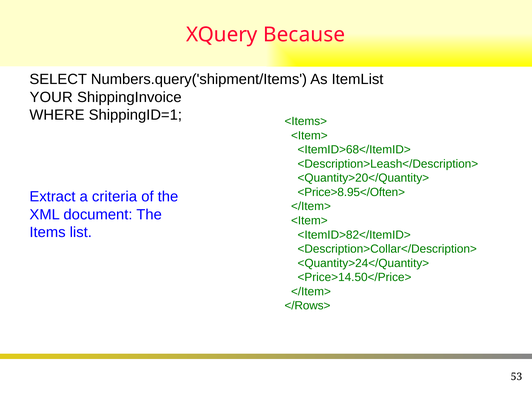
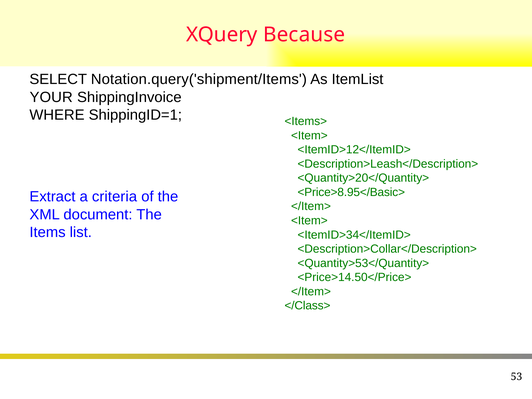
Numbers.query('shipment/Items: Numbers.query('shipment/Items -> Notation.query('shipment/Items (199, 79)
<ItemID>68</ItemID>: <ItemID>68</ItemID> -> <ItemID>12</ItemID> (354, 150)
<Price>8.95</Often>: <Price>8.95</Often> -> <Price>8.95</Basic> (351, 192)
<ItemID>82</ItemID>: <ItemID>82</ItemID> -> <ItemID>34</ItemID> (354, 235)
<Quantity>24</Quantity>: <Quantity>24</Quantity> -> <Quantity>53</Quantity> (363, 263)
</Rows>: </Rows> -> </Class> (307, 306)
